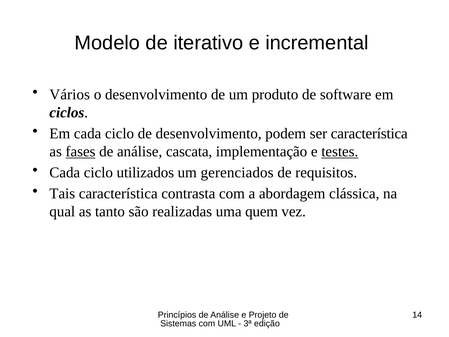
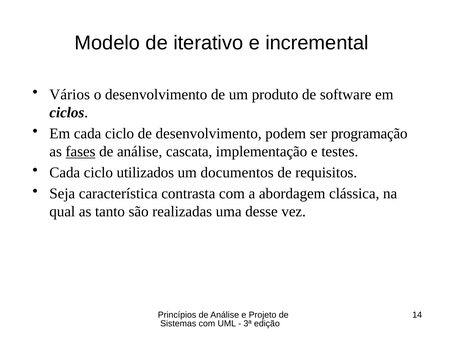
ser característica: característica -> programação (369, 134)
testes underline: present -> none (340, 151)
gerenciados: gerenciados -> documentos (237, 172)
Tais: Tais -> Seja (62, 193)
quem: quem -> desse (262, 211)
